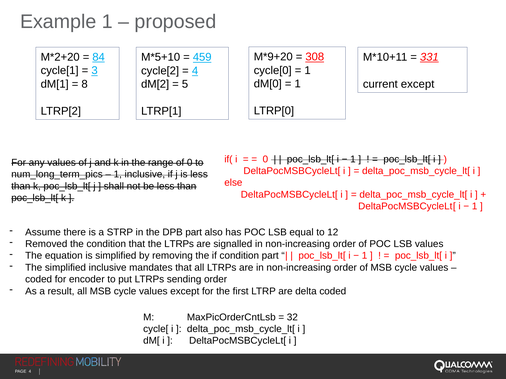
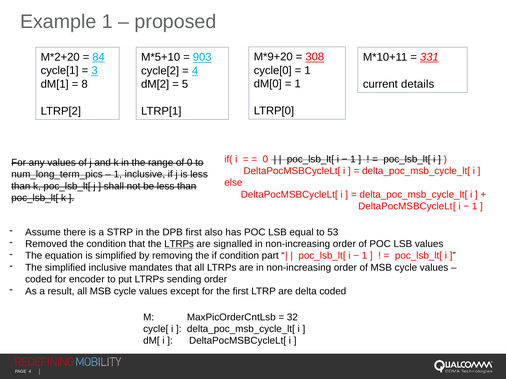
459: 459 -> 903 (202, 57)
current except: except -> details (418, 84)
DPB part: part -> first (194, 232)
12: 12 -> 53 (333, 232)
LTRPs underline: none -> present (179, 244)
